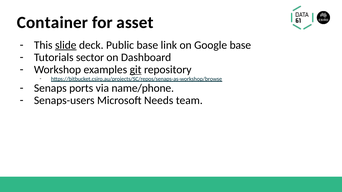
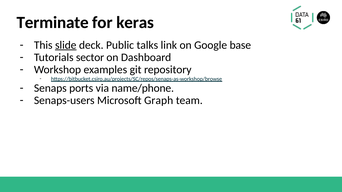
Container: Container -> Terminate (53, 23)
asset: asset -> keras (135, 23)
Public base: base -> talks (147, 45)
git underline: present -> none (136, 70)
Needs: Needs -> Graph (159, 101)
